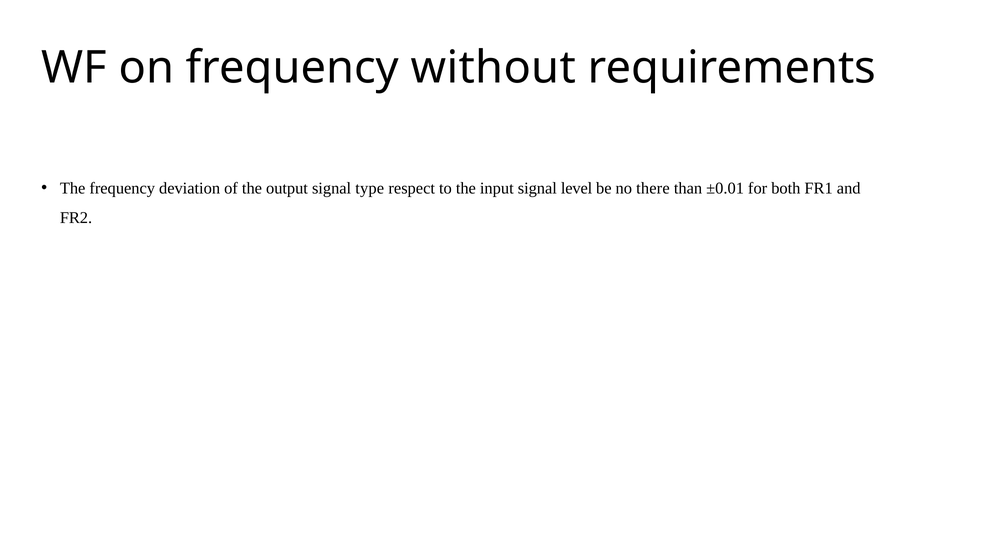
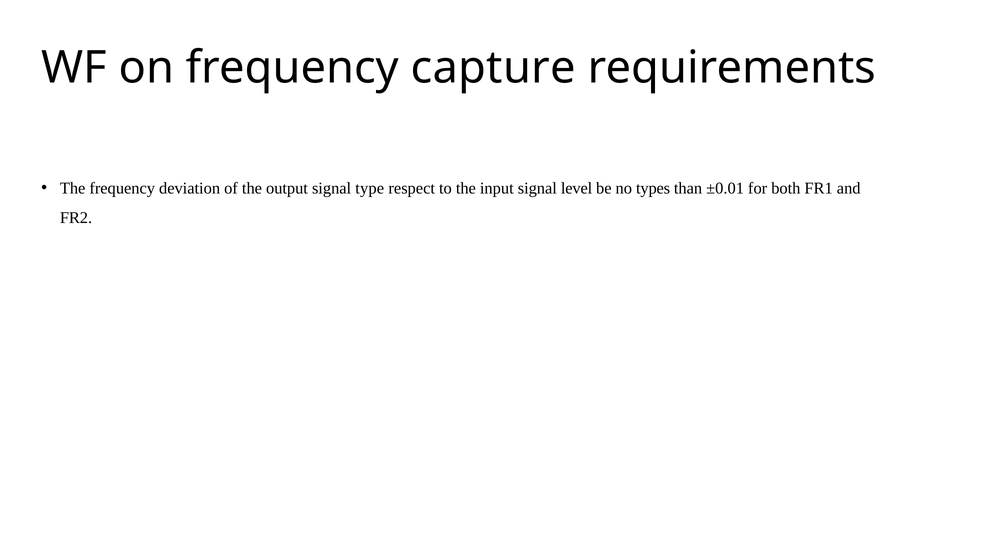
without: without -> capture (493, 68)
there: there -> types (653, 188)
